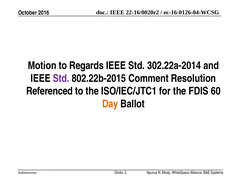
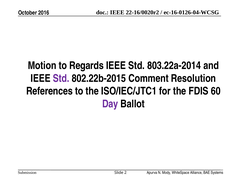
302.22a-2014: 302.22a-2014 -> 803.22a-2014 (174, 65)
Referenced: Referenced -> References (49, 91)
Day colour: orange -> purple (110, 104)
